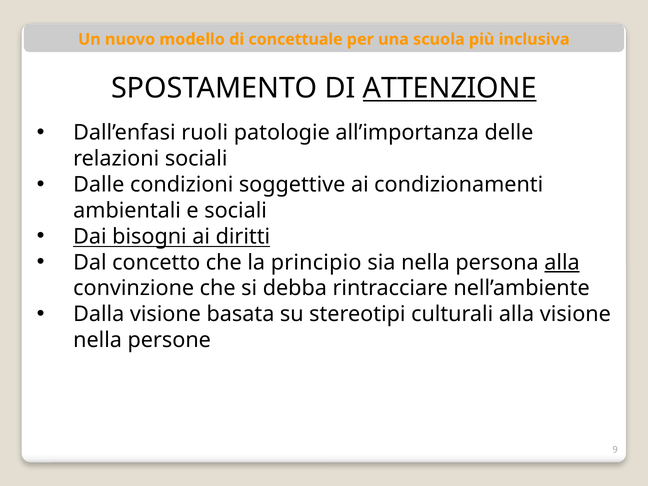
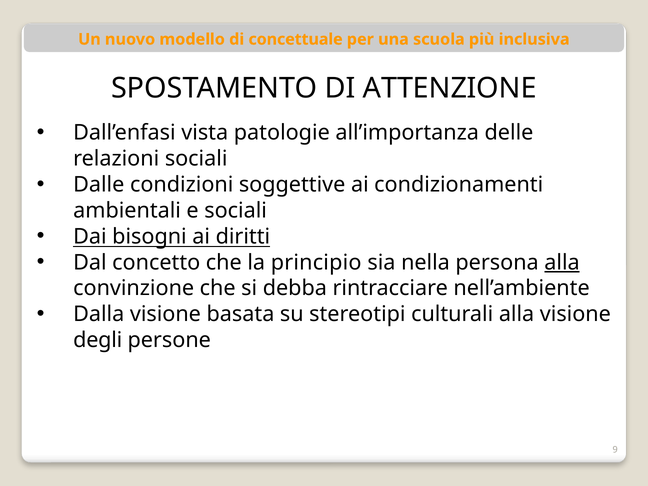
ATTENZIONE underline: present -> none (450, 88)
ruoli: ruoli -> vista (205, 133)
nella: nella -> degli (98, 340)
